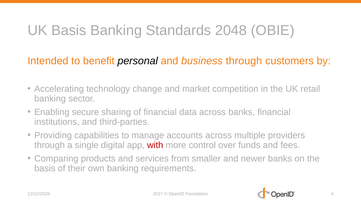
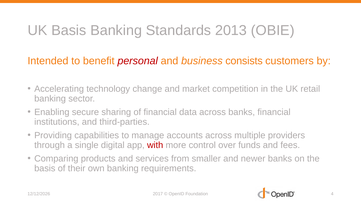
2048: 2048 -> 2013 (231, 30)
personal colour: black -> red (138, 61)
business through: through -> consists (244, 61)
